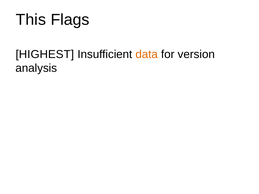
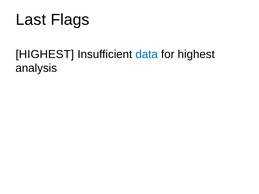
This: This -> Last (31, 20)
data colour: orange -> blue (147, 54)
for version: version -> highest (196, 54)
